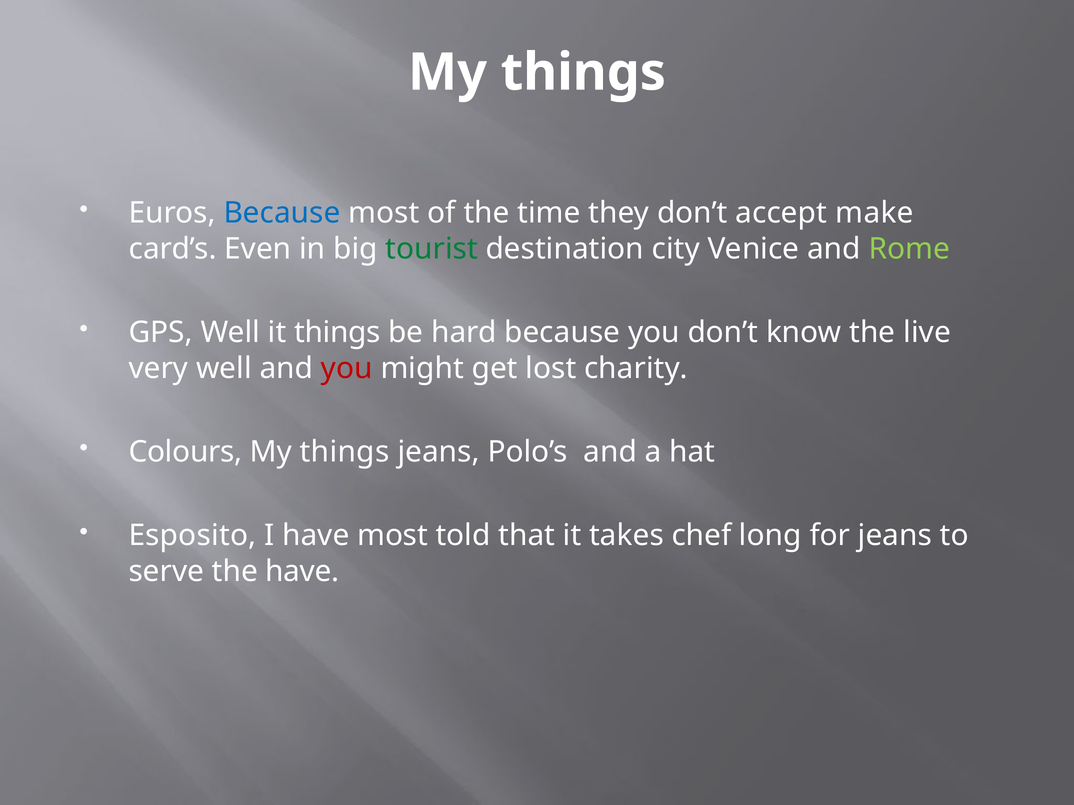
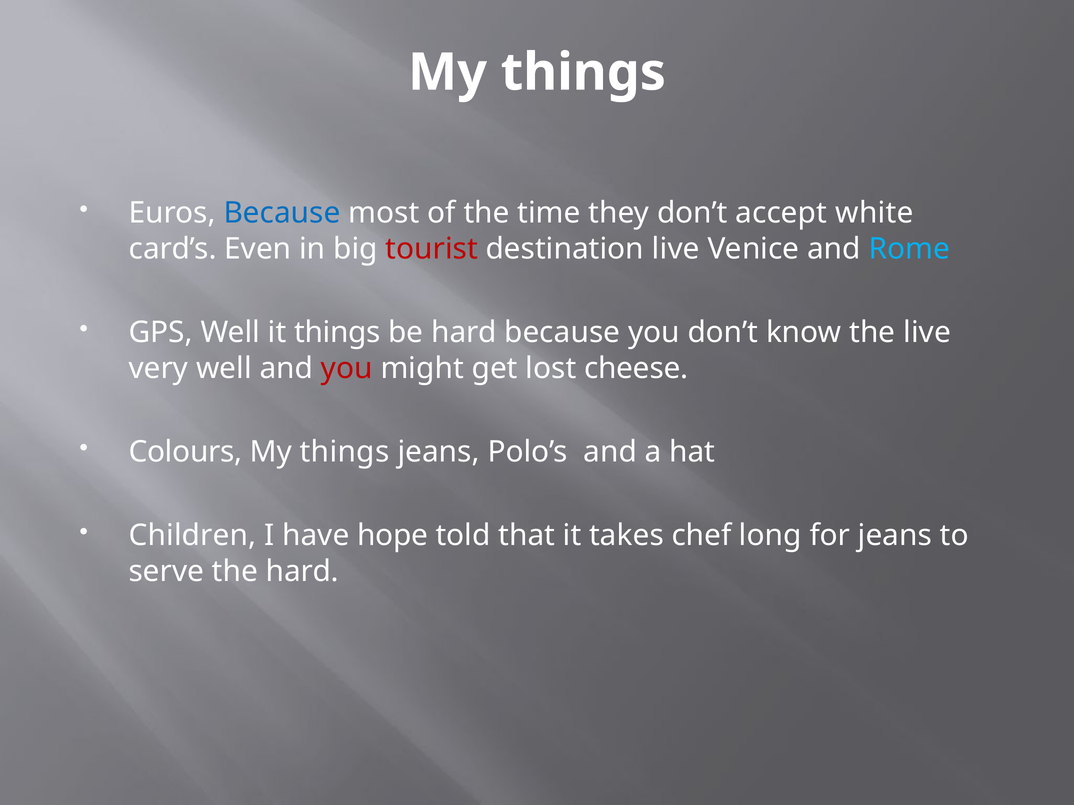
make: make -> white (874, 213)
tourist colour: green -> red (432, 249)
destination city: city -> live (676, 249)
Rome colour: light green -> light blue (909, 249)
charity: charity -> cheese (636, 369)
Esposito: Esposito -> Children (193, 536)
have most: most -> hope (393, 536)
the have: have -> hard (302, 572)
